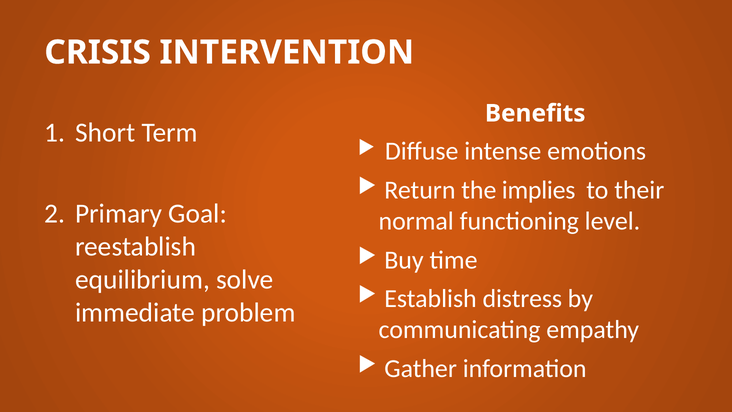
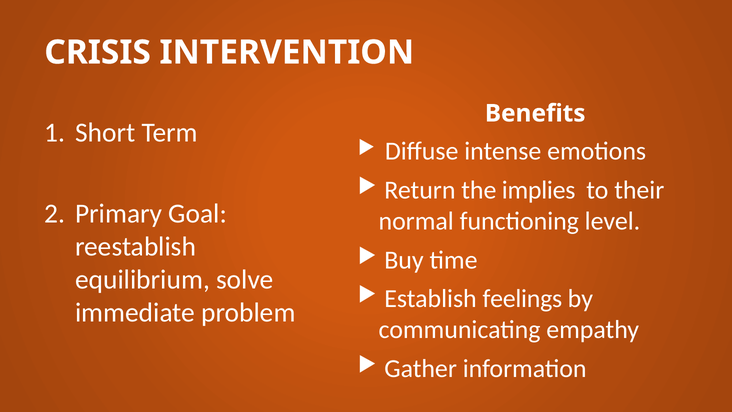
distress: distress -> feelings (522, 299)
